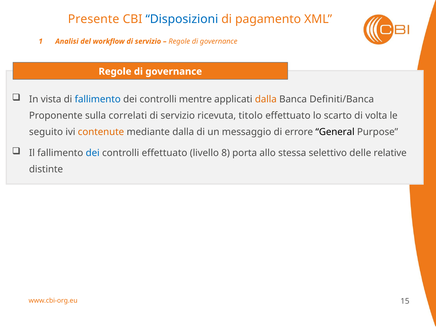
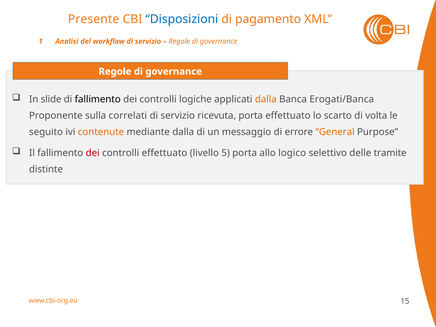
vista: vista -> slide (51, 99)
fallimento colour: blue -> black (98, 99)
mentre: mentre -> logiche (195, 99)
Definiti/Banca: Definiti/Banca -> Erogati/Banca (342, 99)
ricevuta titolo: titolo -> porta (251, 116)
General colour: black -> orange (335, 132)
dei colour: blue -> red (93, 153)
8: 8 -> 5 (226, 153)
stessa: stessa -> logico (292, 153)
relative: relative -> tramite (390, 153)
